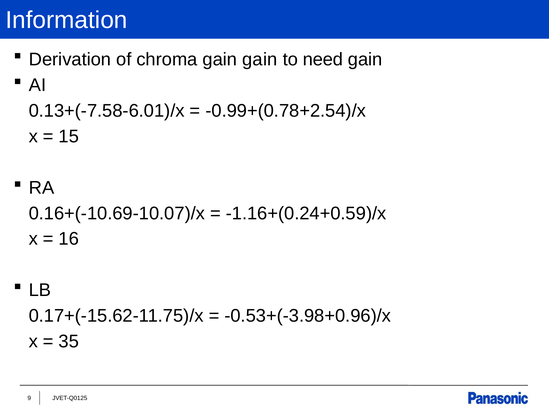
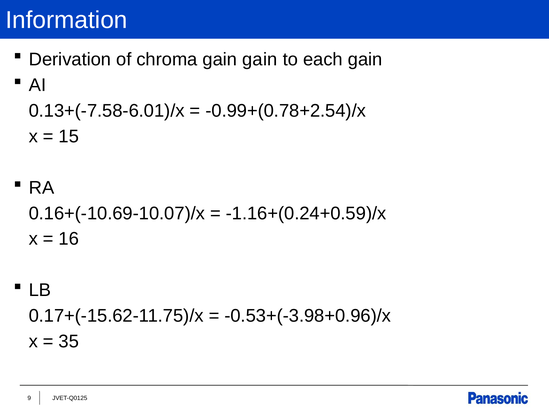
need: need -> each (323, 59)
